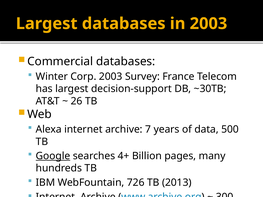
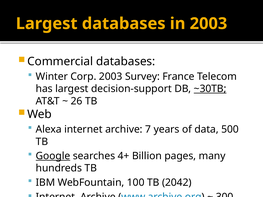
~30TB underline: none -> present (210, 89)
726: 726 -> 100 (136, 183)
2013: 2013 -> 2042 (177, 183)
